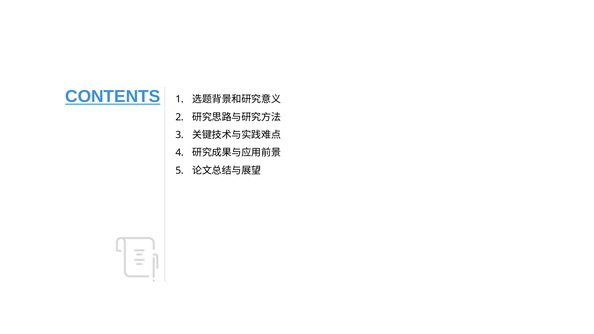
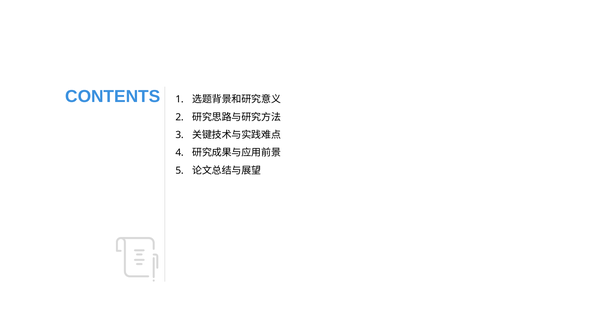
CONTENTS underline: present -> none (113, 97)
